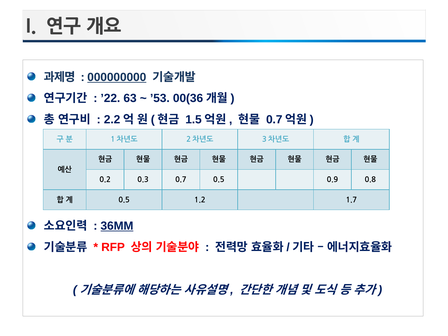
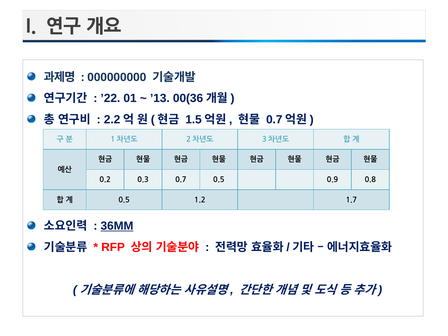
000000000 underline: present -> none (117, 77)
63: 63 -> 01 (130, 98)
’53: ’53 -> ’13 (160, 98)
